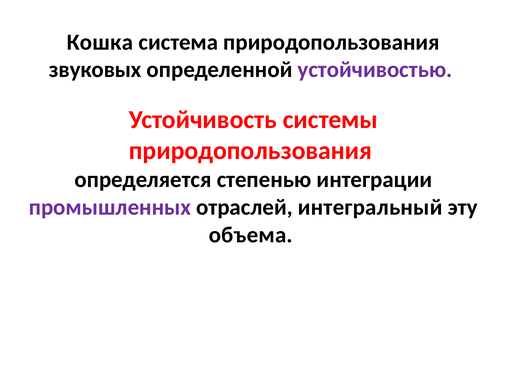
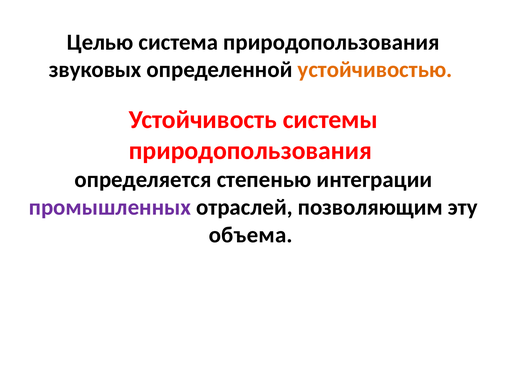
Кошка: Кошка -> Целью (100, 42)
устойчивостью colour: purple -> orange (375, 69)
интегральный: интегральный -> позволяющим (370, 207)
